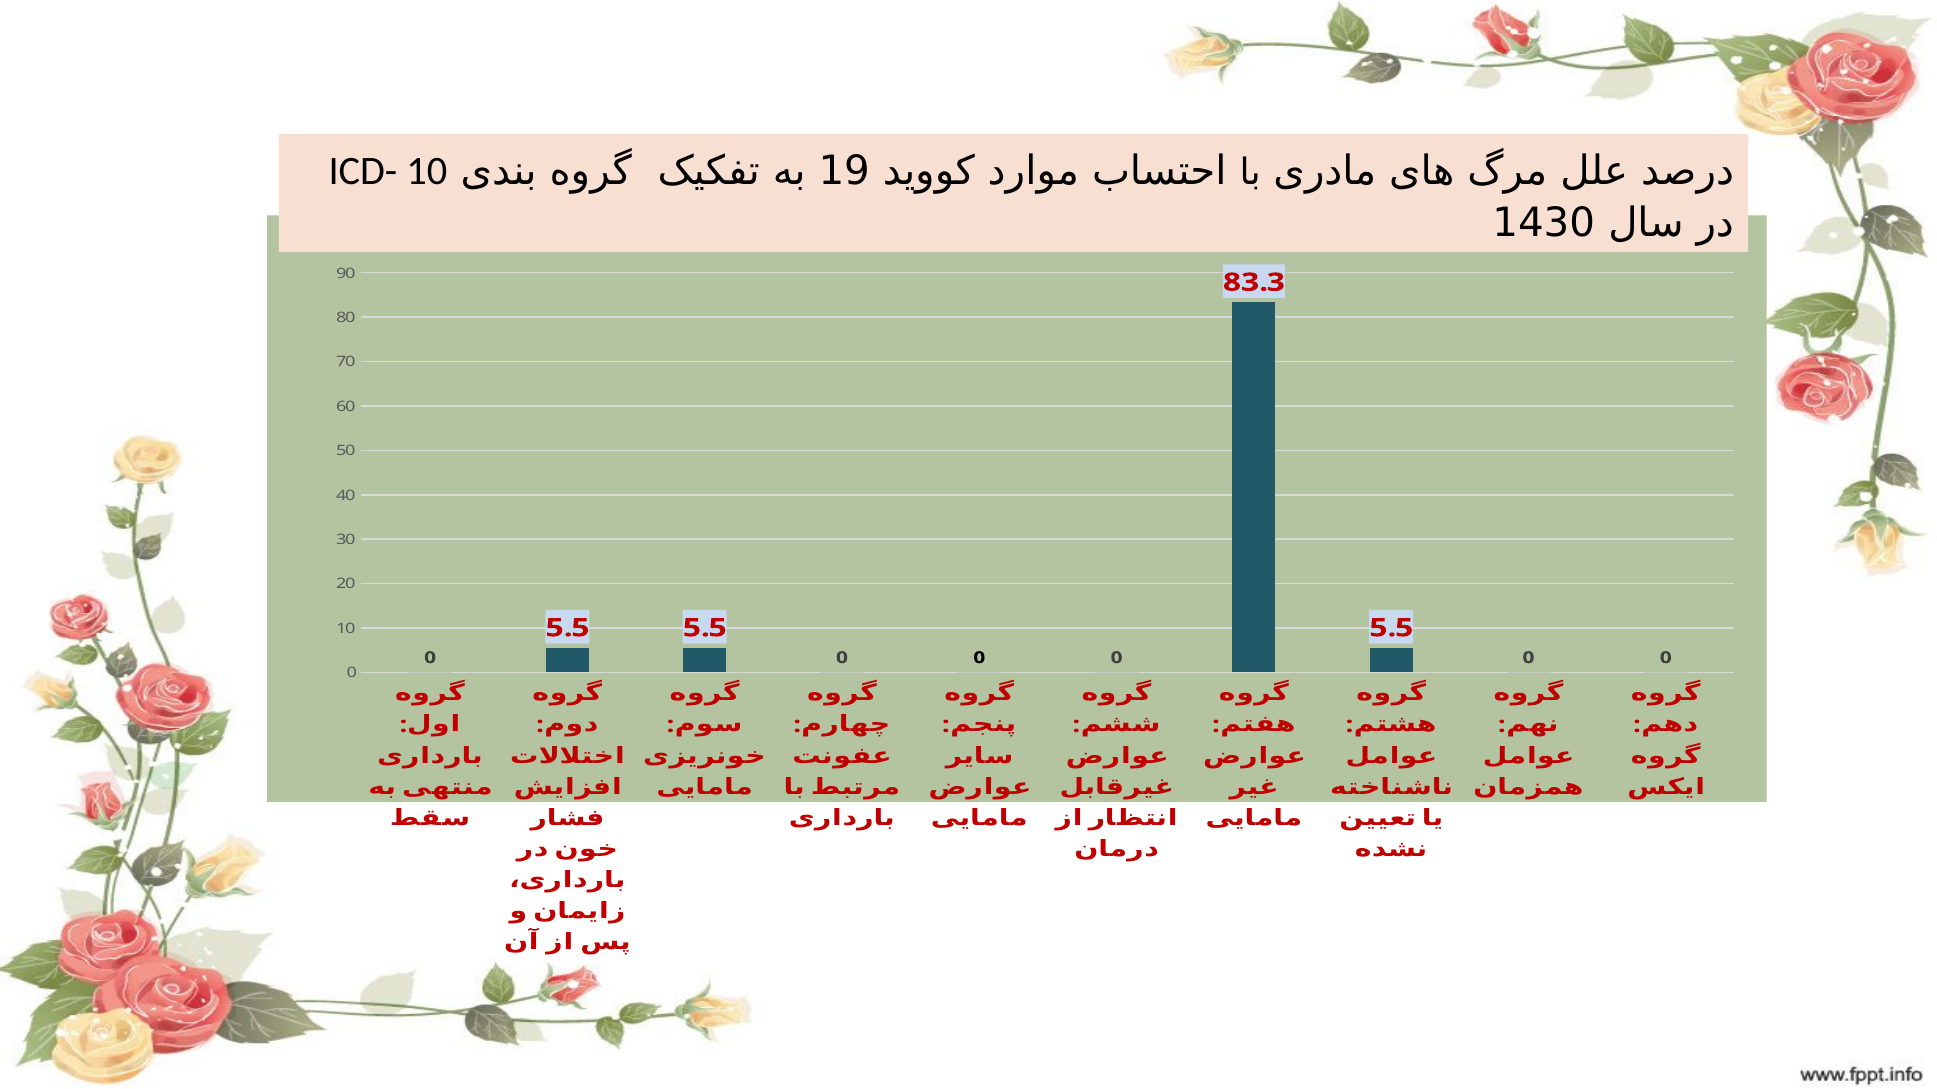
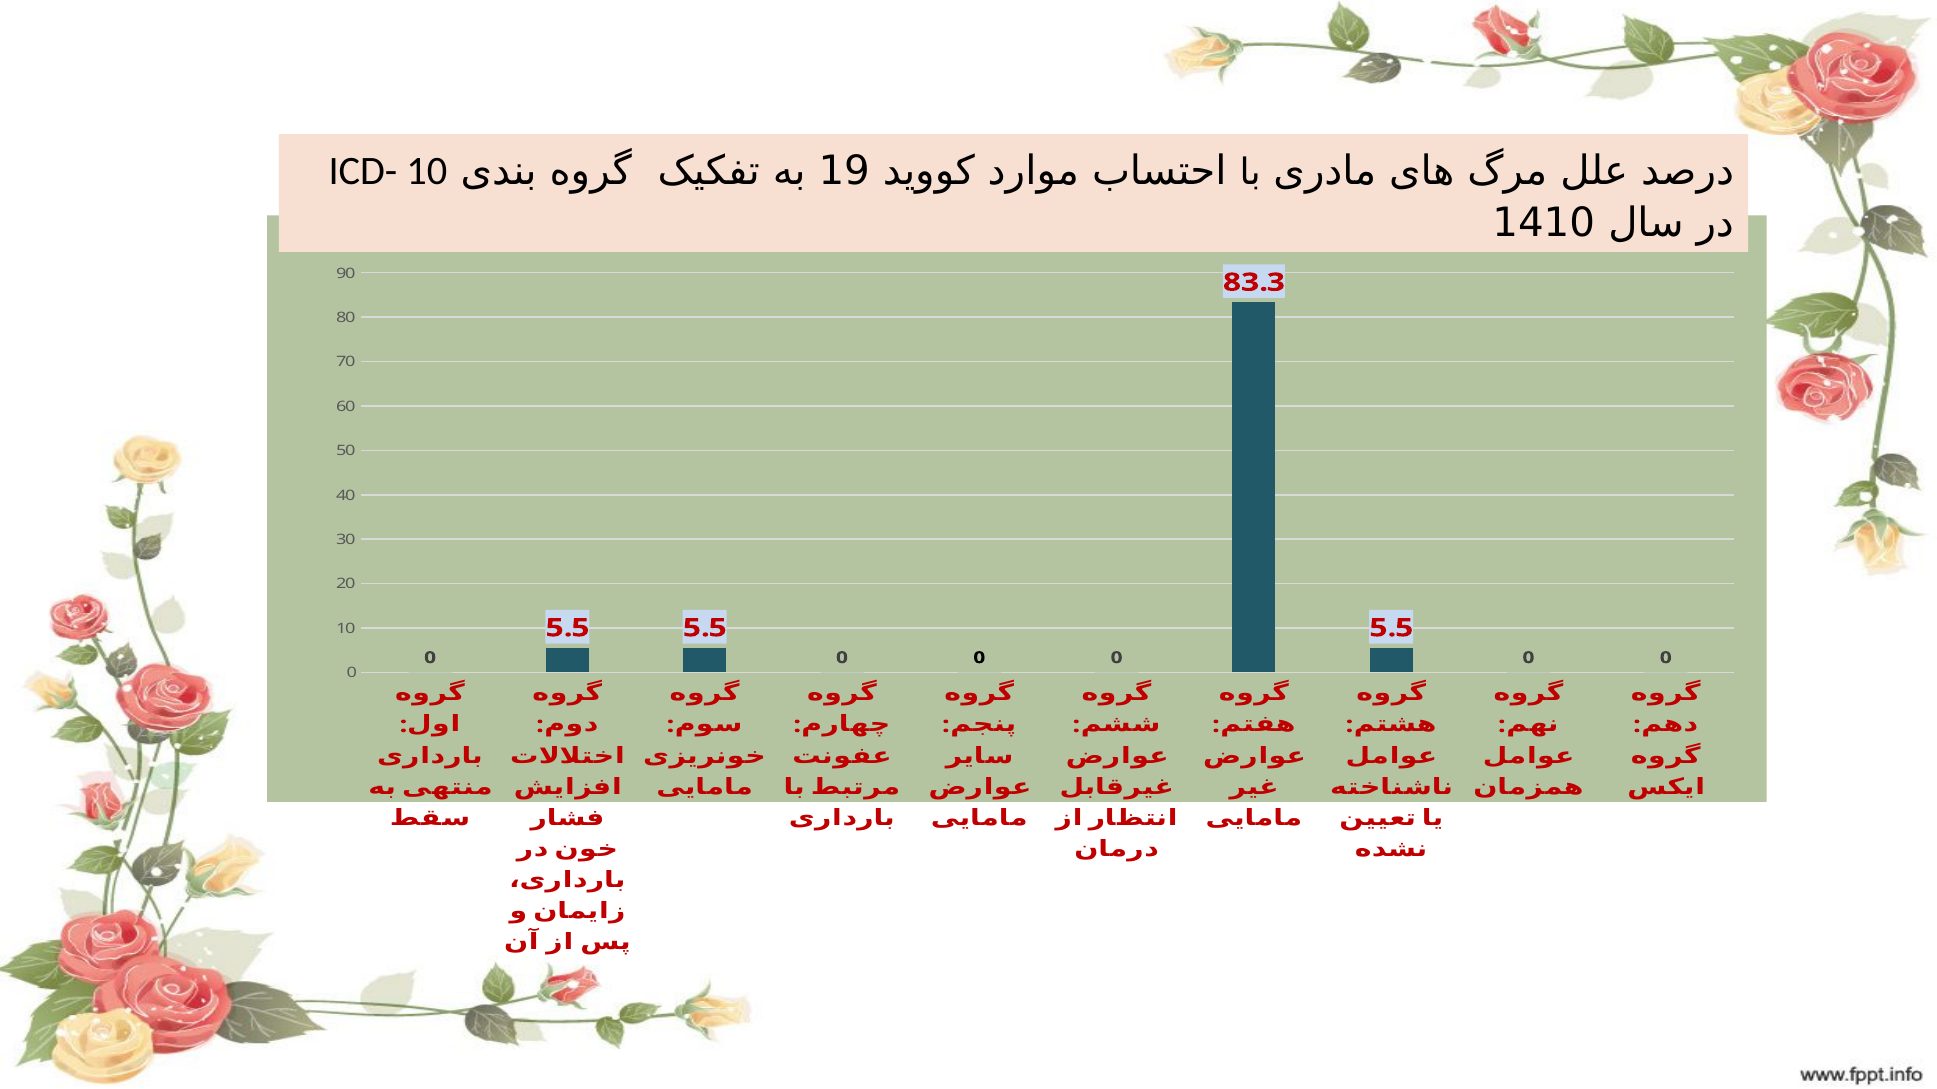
1430: 1430 -> 1410 (1544, 224)
